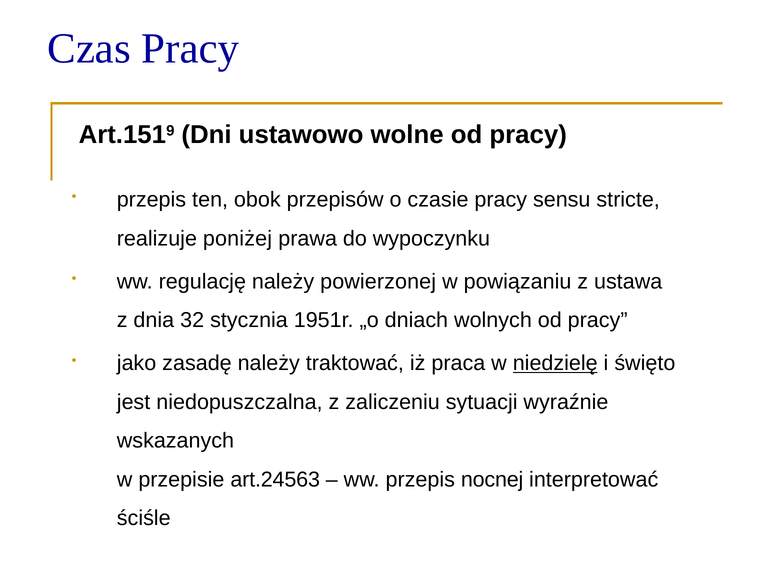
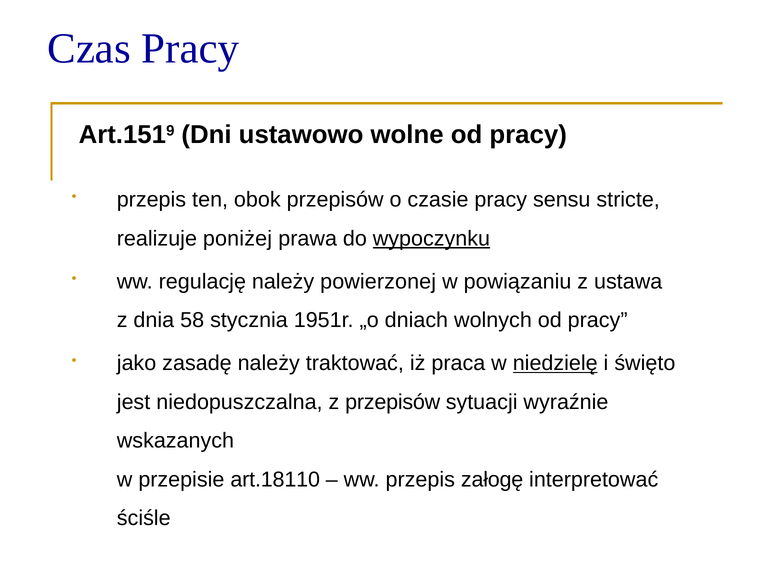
wypoczynku underline: none -> present (431, 238)
32: 32 -> 58 (192, 320)
z zaliczeniu: zaliczeniu -> przepisów (393, 402)
art.24563: art.24563 -> art.18110 (275, 479)
nocnej: nocnej -> załogę (492, 479)
